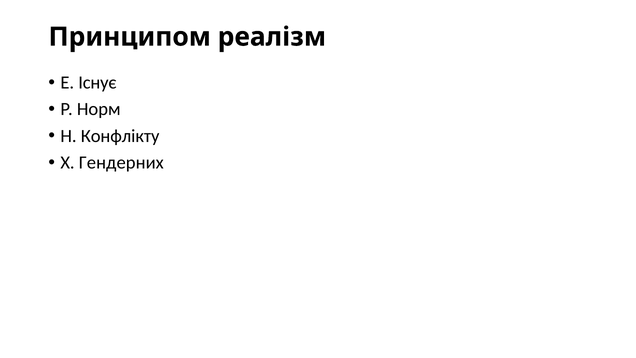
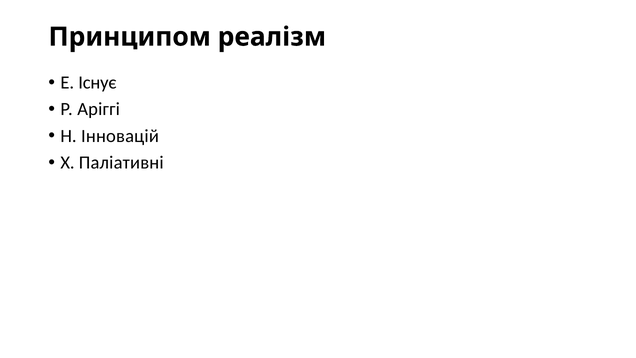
Норм: Норм -> Аріггі (99, 109)
Конфлікту: Конфлікту -> Інновацій (120, 136)
Гендерних: Гендерних -> Паліативні (121, 163)
